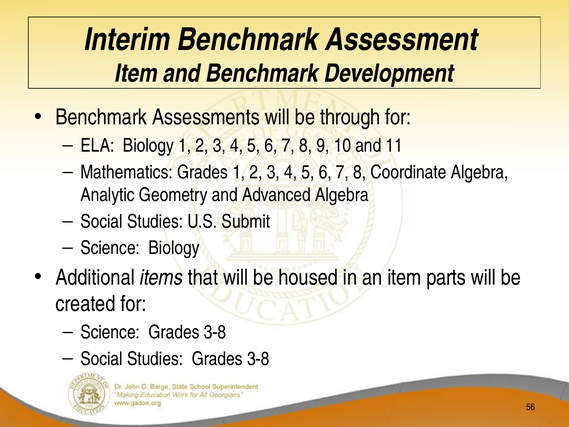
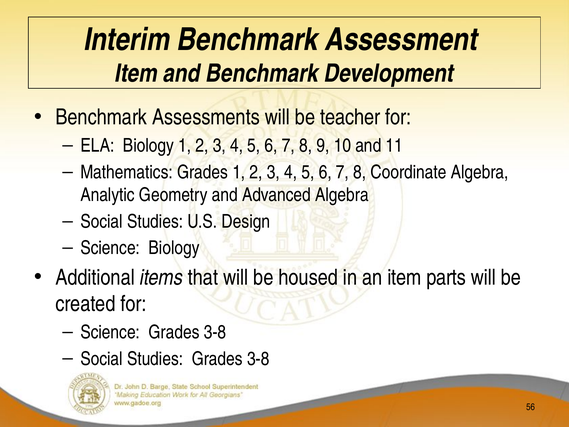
through: through -> teacher (350, 117)
Submit: Submit -> Design (246, 221)
